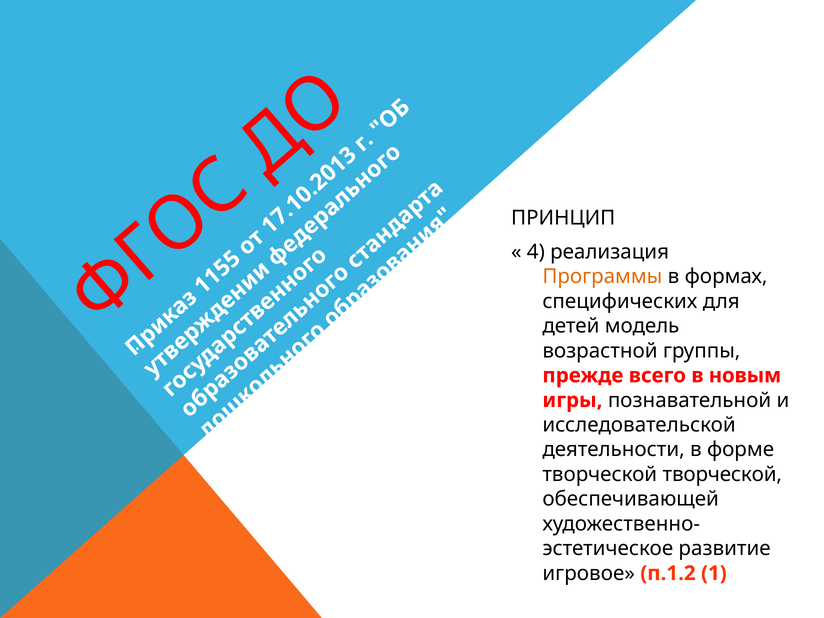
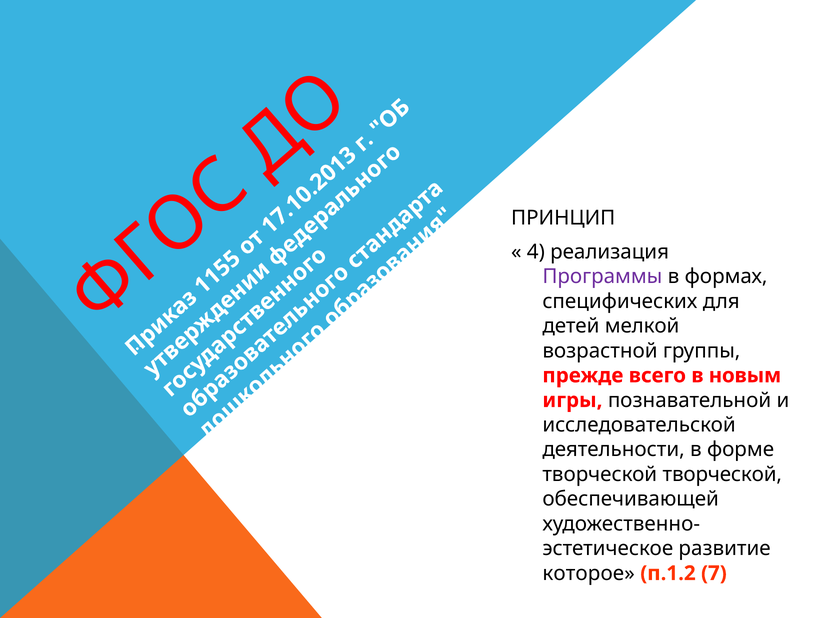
Программы colour: orange -> purple (602, 277)
модель: модель -> мелкой (642, 326)
игровое: игровое -> которое (589, 573)
п.1.2 1: 1 -> 7 (714, 573)
